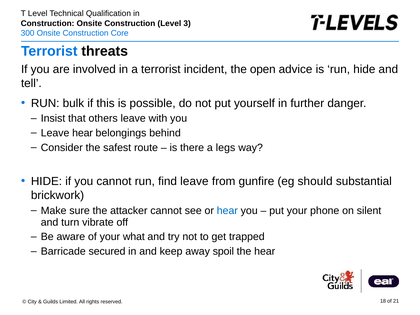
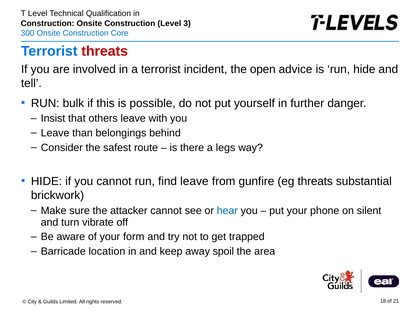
threats colour: black -> red (105, 51)
Leave hear: hear -> than (83, 133)
eg should: should -> threats (315, 181)
what: what -> form (134, 237)
secured: secured -> location (107, 251)
the hear: hear -> area (265, 251)
